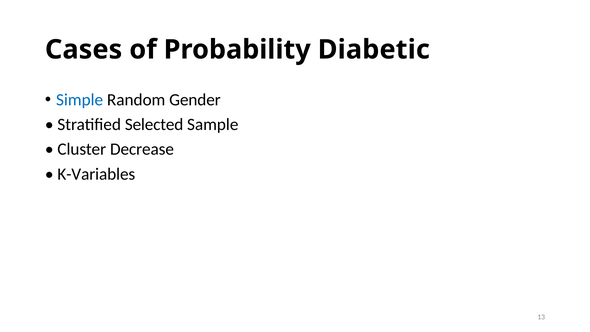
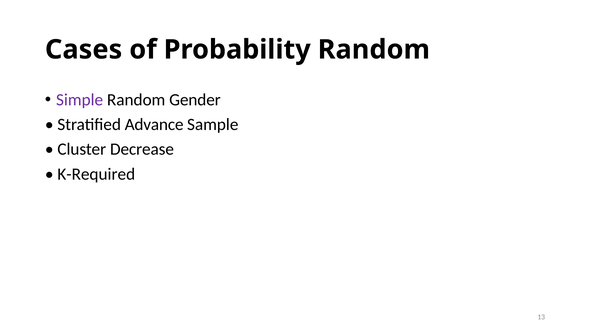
Probability Diabetic: Diabetic -> Random (374, 50)
Simple colour: blue -> purple (80, 100)
Selected: Selected -> Advance (154, 124)
K-Variables: K-Variables -> K-Required (96, 174)
